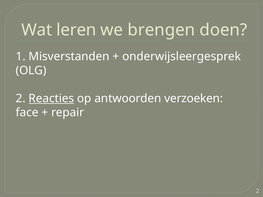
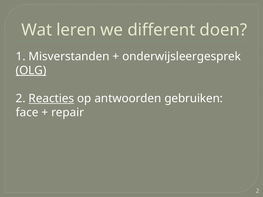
brengen: brengen -> different (161, 30)
OLG underline: none -> present (31, 71)
verzoeken: verzoeken -> gebruiken (194, 99)
